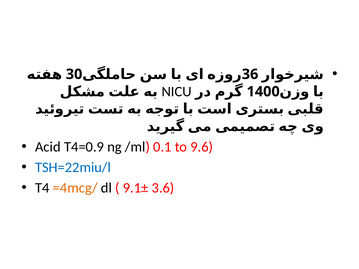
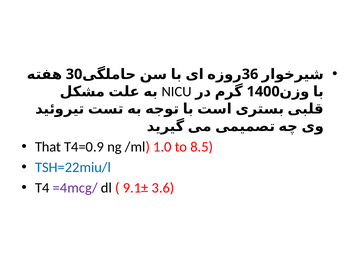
Acid: Acid -> That (48, 147)
0.1: 0.1 -> 1.0 (162, 147)
9.6: 9.6 -> 8.5 (202, 147)
=4mcg/ colour: orange -> purple (75, 188)
